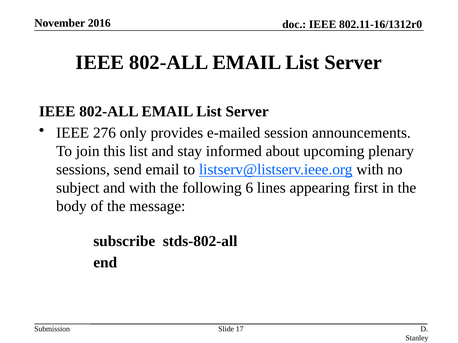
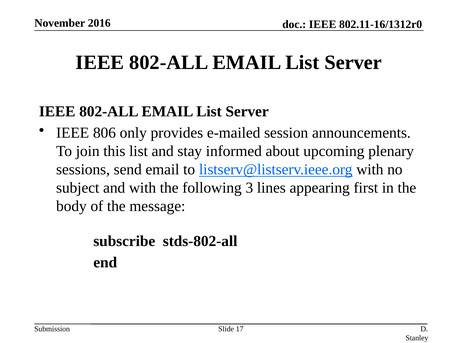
276: 276 -> 806 (104, 133)
6: 6 -> 3 (249, 188)
